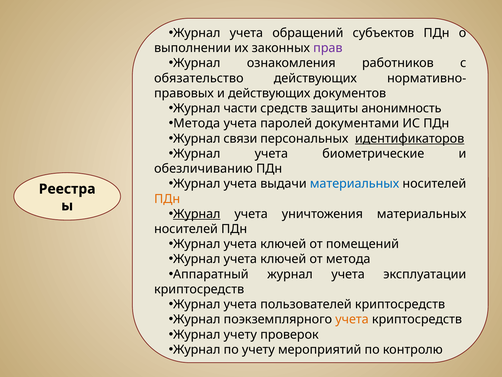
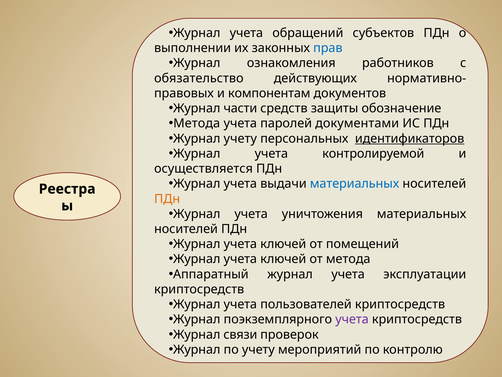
прав colour: purple -> blue (328, 48)
и действующих: действующих -> компонентам (269, 93)
анонимность: анонимность -> обозначение (401, 108)
Журнал связи: связи -> учету (240, 138)
биометрические: биометрические -> контролируемой (373, 153)
обезличиванию: обезличиванию -> осуществляется (203, 168)
Журнал underline: present -> none (197, 214)
учета colour: orange -> purple (352, 319)
Журнал учету: учету -> связи (240, 334)
